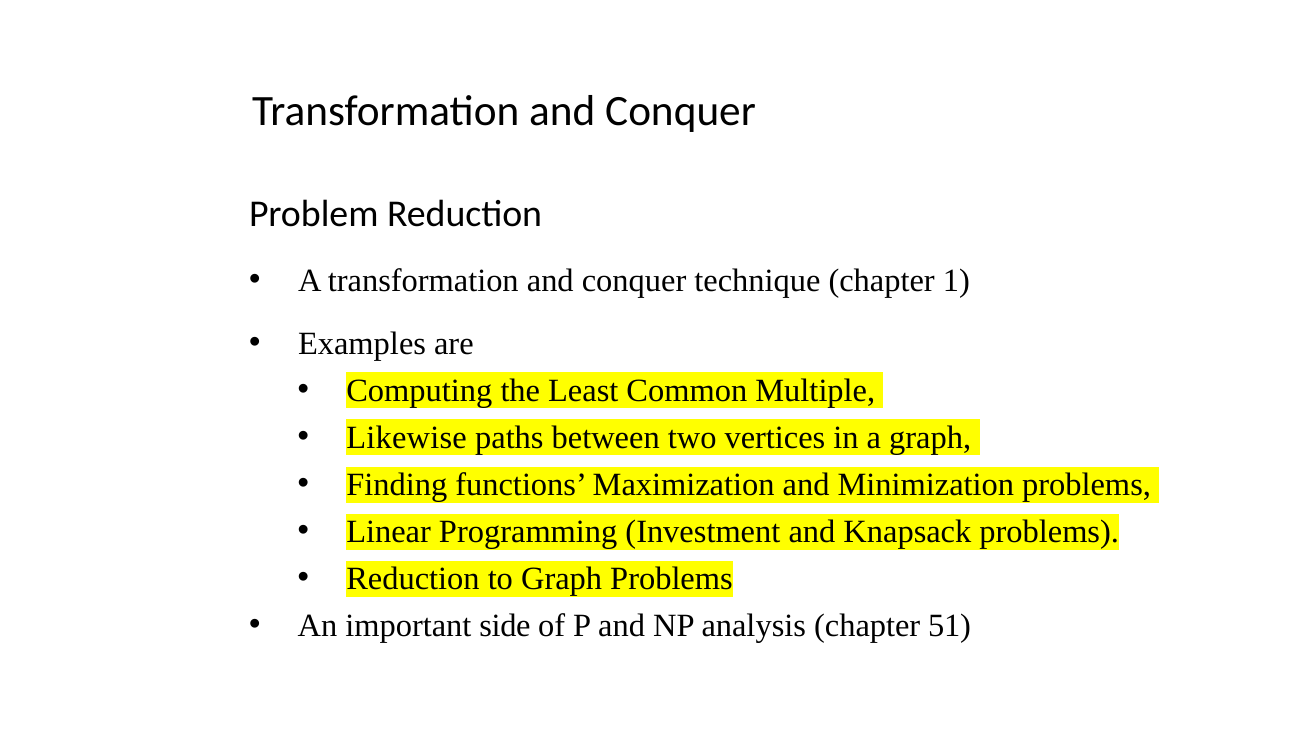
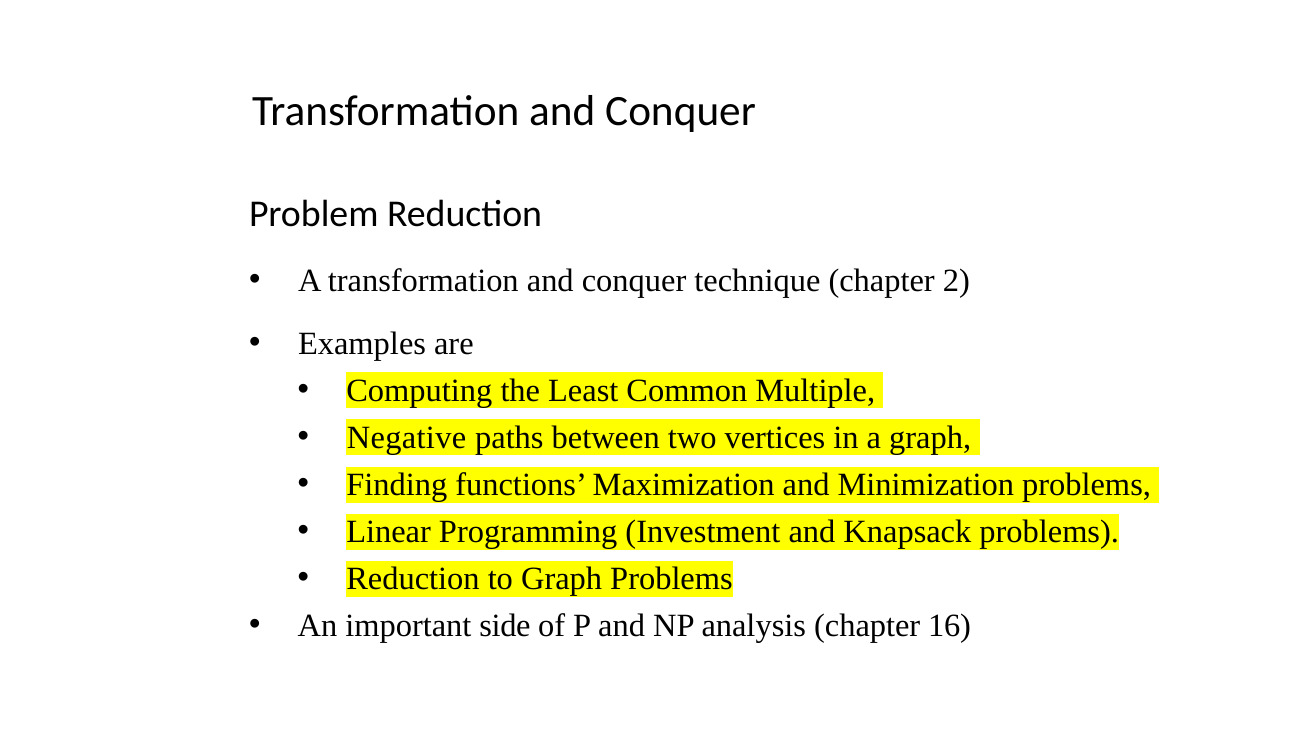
1: 1 -> 2 (956, 280)
Likewise: Likewise -> Negative (407, 438)
51: 51 -> 16 (950, 626)
